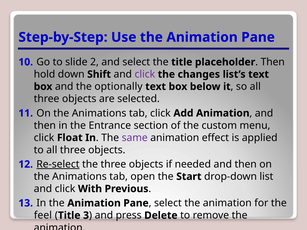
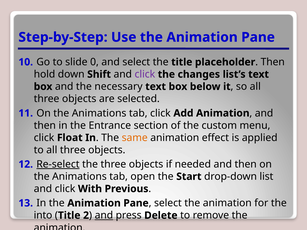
2: 2 -> 0 (94, 62)
optionally: optionally -> necessary (119, 87)
same colour: purple -> orange (135, 138)
feel: feel -> into (43, 216)
3: 3 -> 2 (86, 216)
and underline: none -> present (104, 216)
